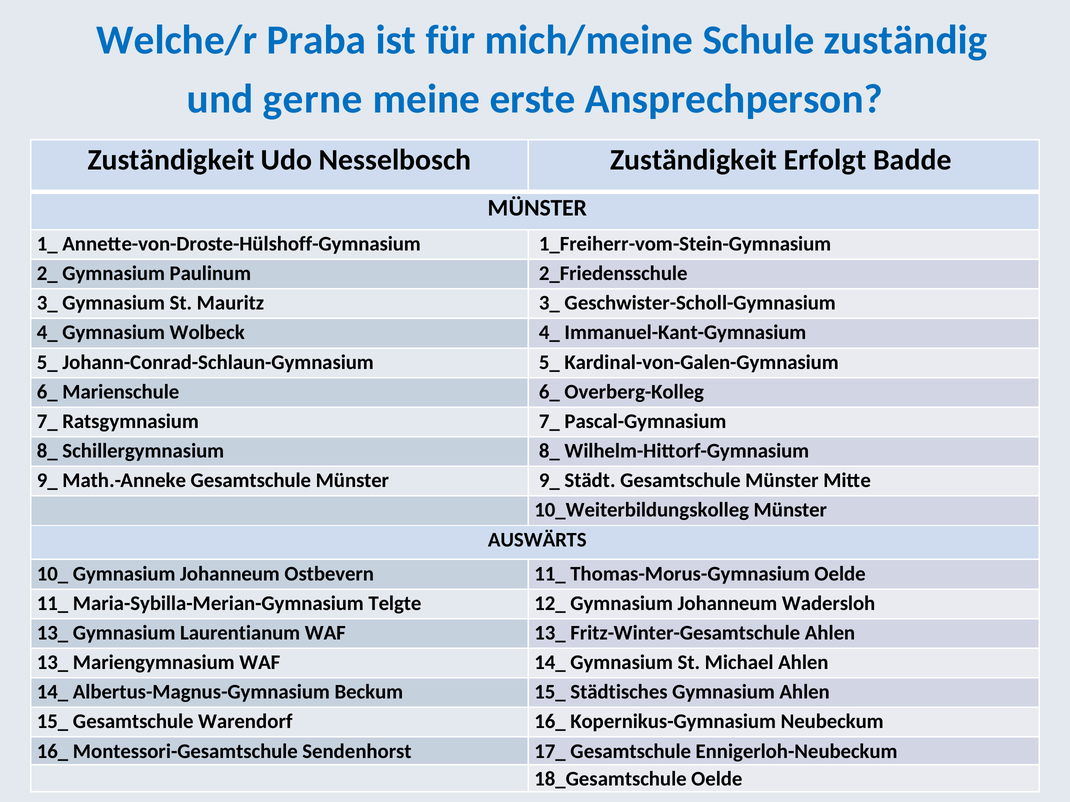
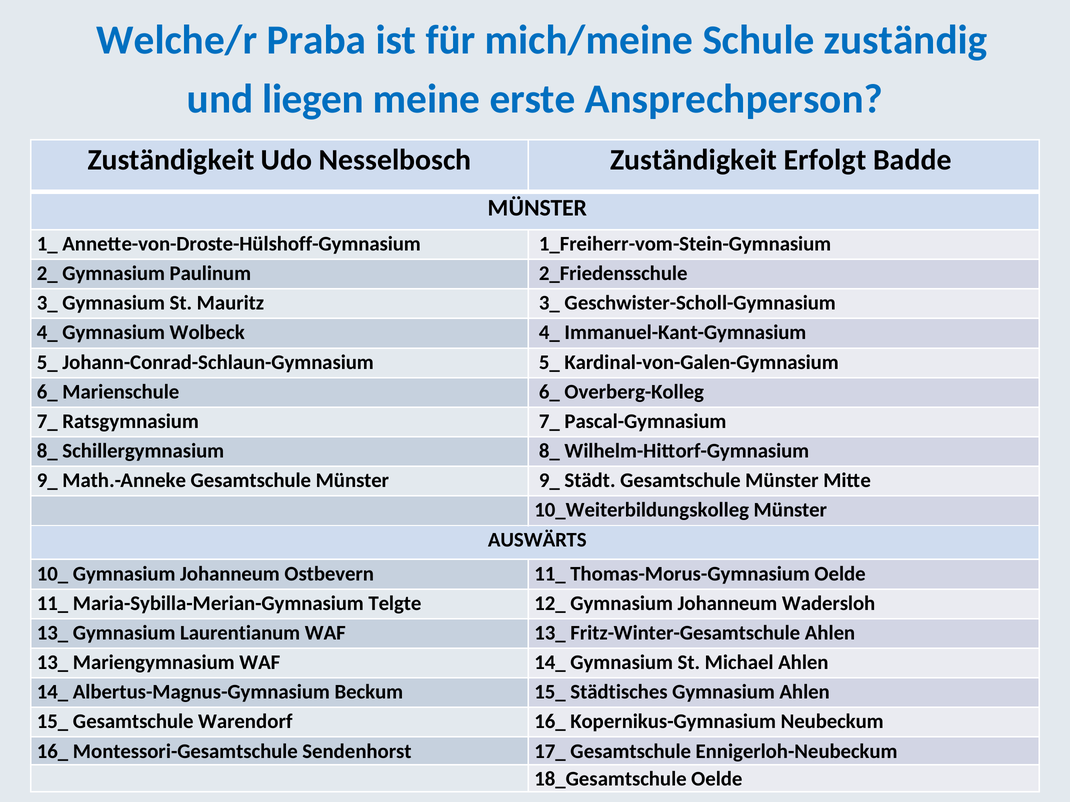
gerne: gerne -> liegen (313, 99)
